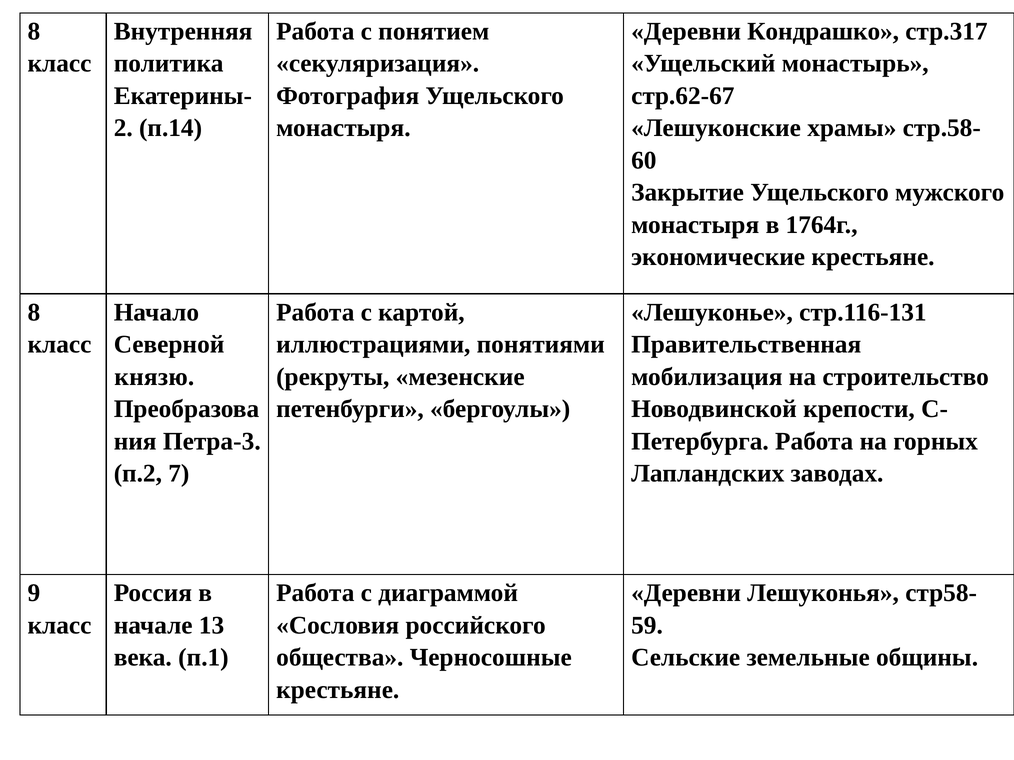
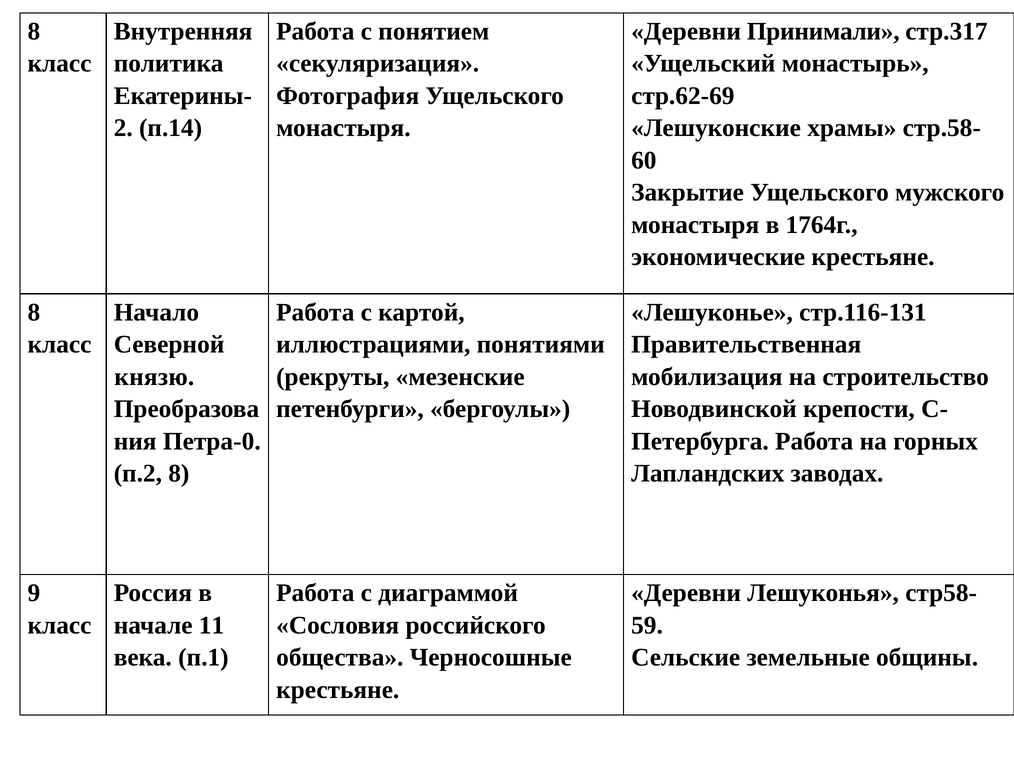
Кондрашко: Кондрашко -> Принимали (823, 31)
стр.62-67: стр.62-67 -> стр.62-69 (683, 96)
Петра-3: Петра-3 -> Петра-0 (212, 441)
п.2 7: 7 -> 8 (179, 474)
13: 13 -> 11 (212, 626)
